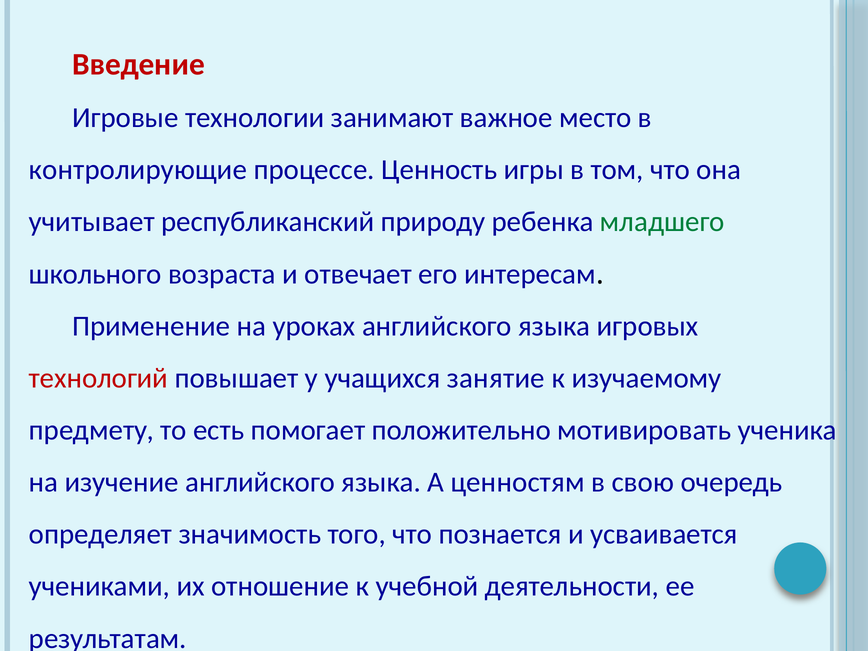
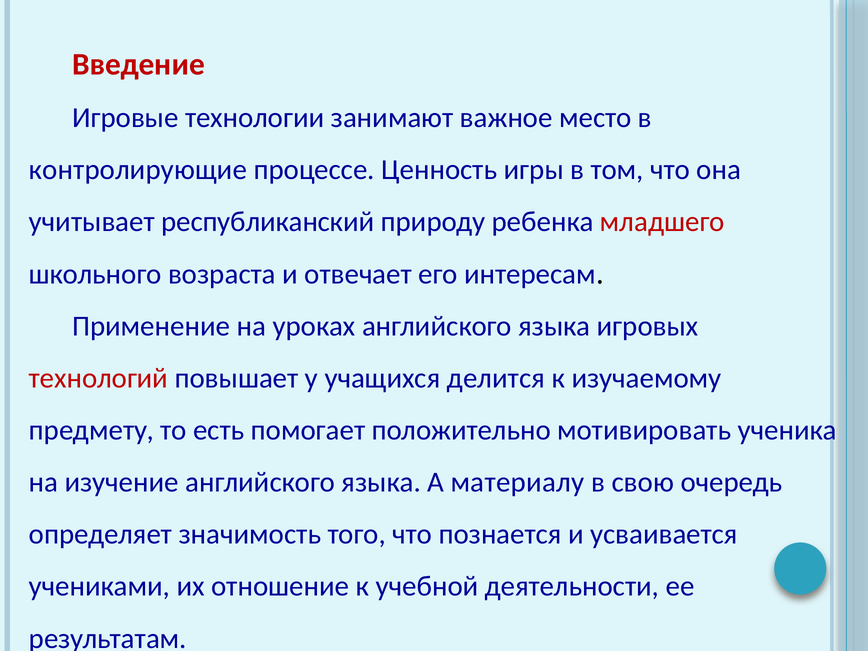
младшего colour: green -> red (662, 222)
занятие: занятие -> делится (496, 378)
ценностям: ценностям -> материалу (518, 482)
